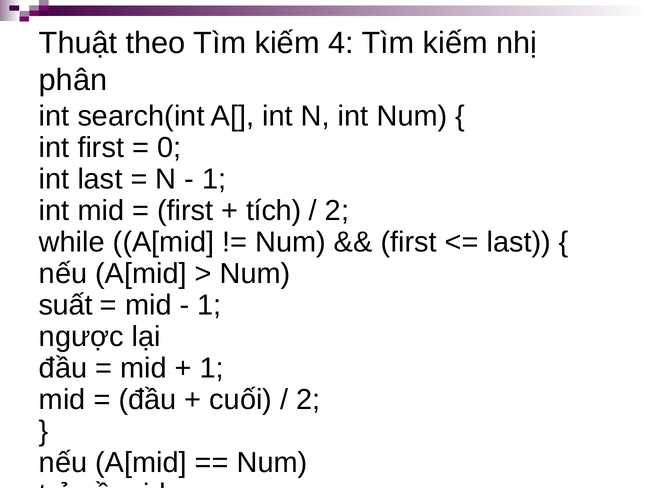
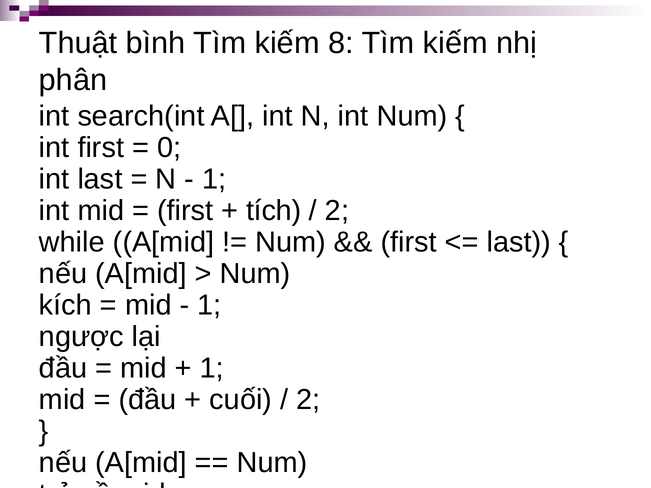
theo: theo -> bình (156, 43)
4: 4 -> 8 (341, 43)
suất: suất -> kích (65, 305)
